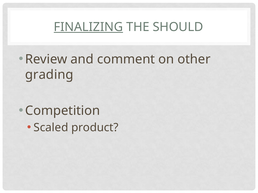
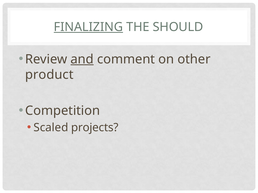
and underline: none -> present (82, 59)
grading: grading -> product (49, 75)
product: product -> projects (95, 128)
